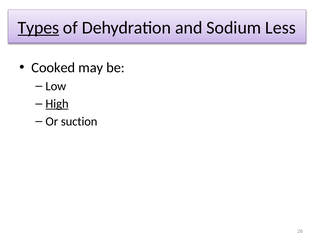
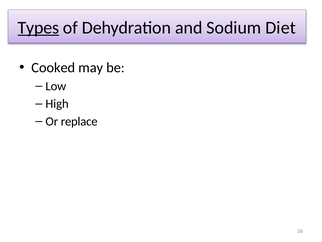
Less: Less -> Diet (281, 28)
High underline: present -> none (57, 104)
suction: suction -> replace (79, 121)
